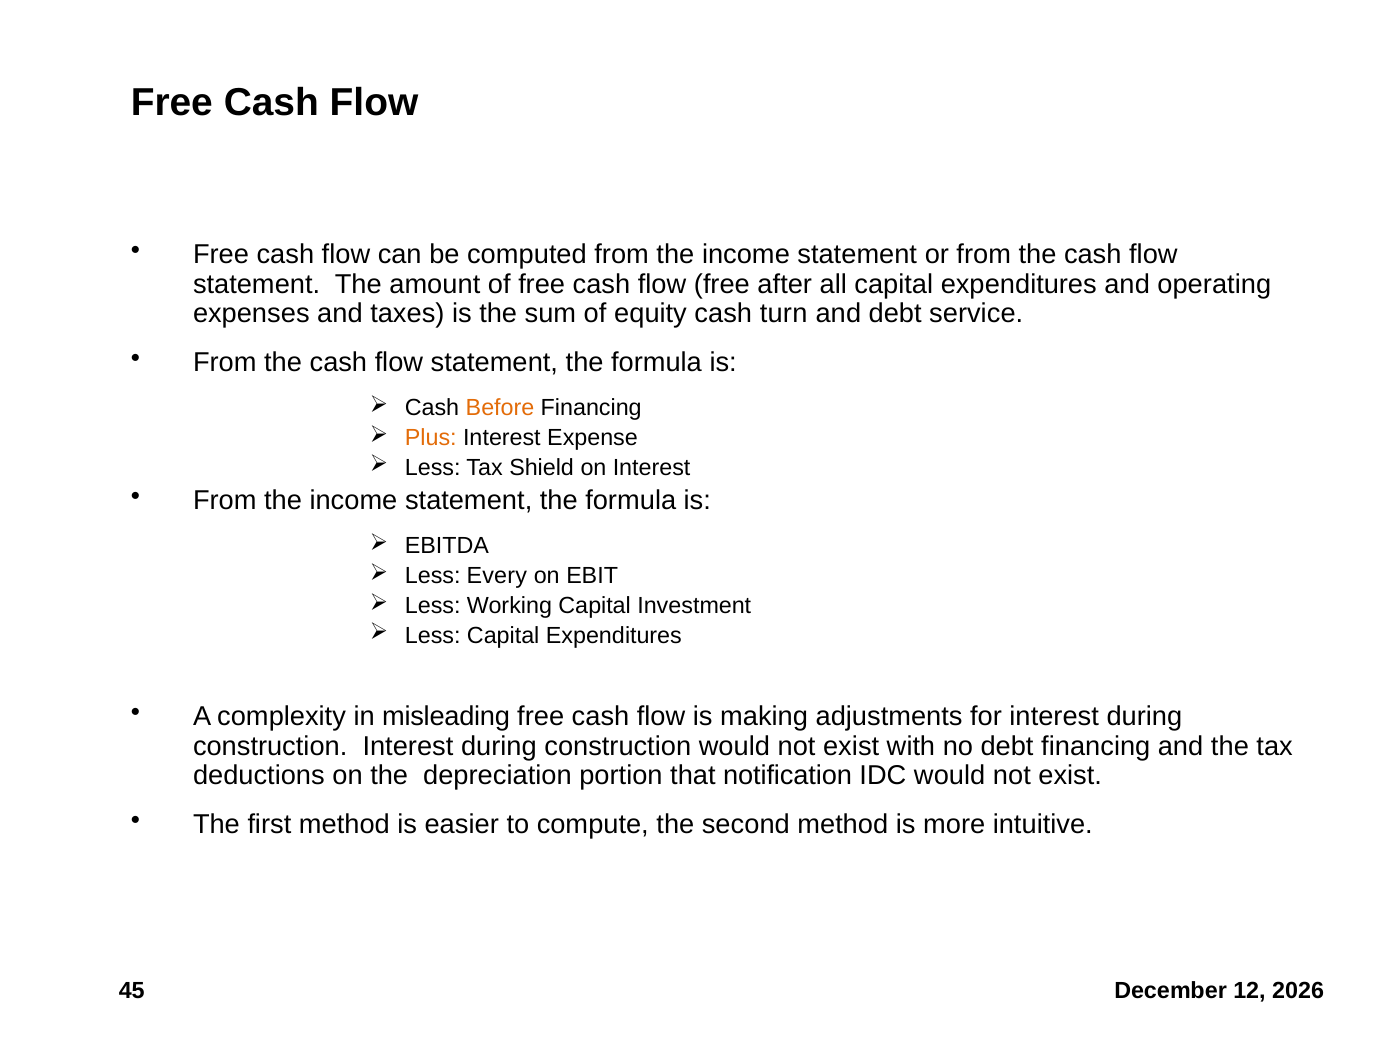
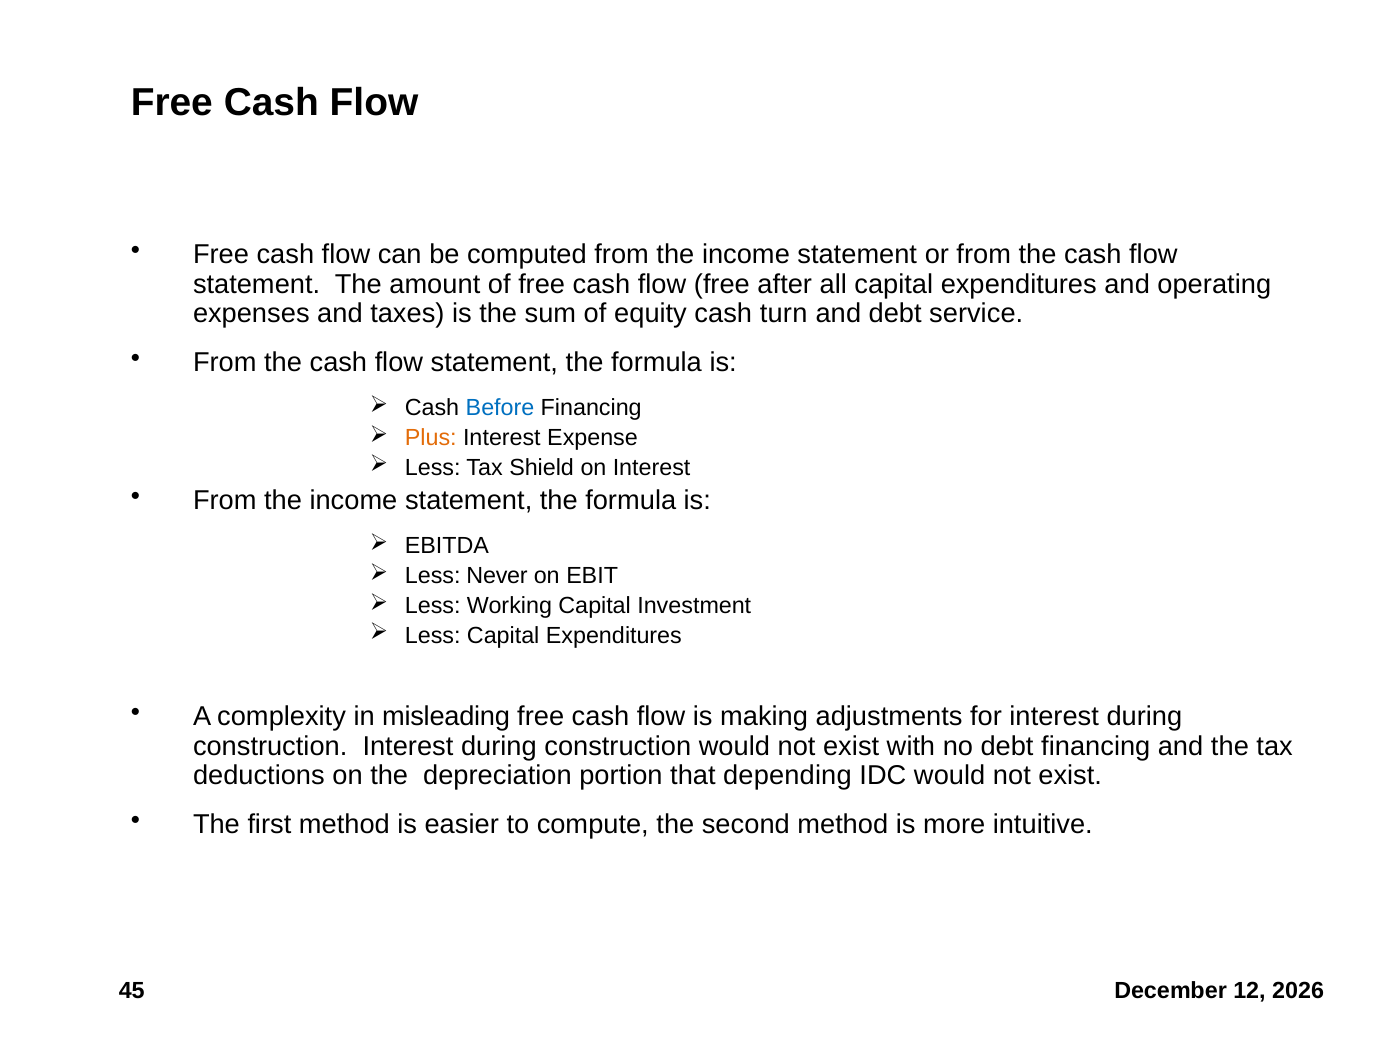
Before colour: orange -> blue (500, 408)
Every: Every -> Never (497, 576)
notification: notification -> depending (787, 776)
